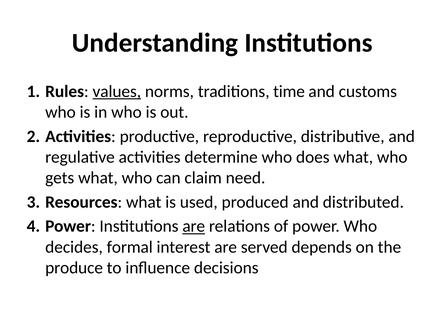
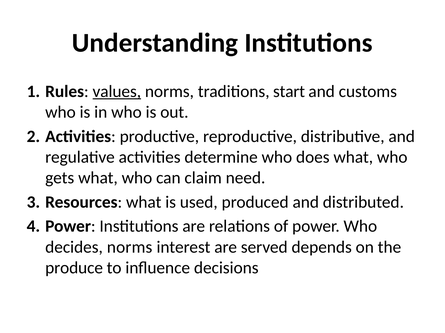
time: time -> start (289, 92)
are underline: present -> none (194, 227)
decides formal: formal -> norms (130, 248)
